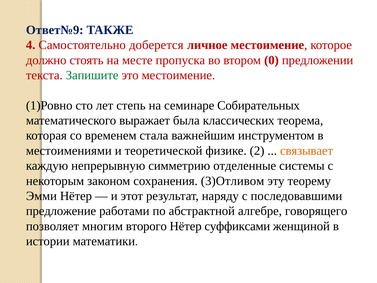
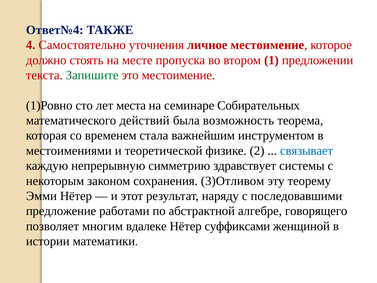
Ответ№9: Ответ№9 -> Ответ№4 (55, 30)
доберется: доберется -> уточнения (156, 45)
0: 0 -> 1 (271, 60)
степь: степь -> места (131, 105)
выражает: выражает -> действий (145, 120)
классических: классических -> возможность (239, 120)
связывает colour: orange -> blue (307, 151)
отделенные: отделенные -> здравствует (245, 166)
второго: второго -> вдалеке (146, 226)
